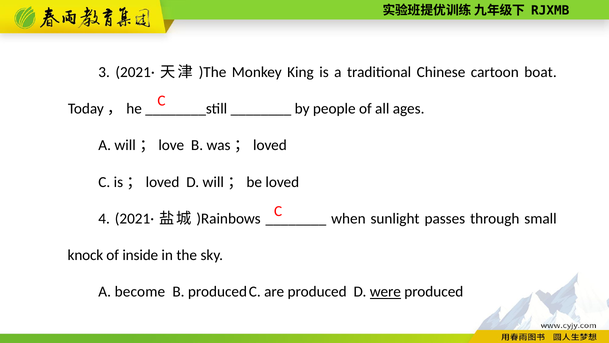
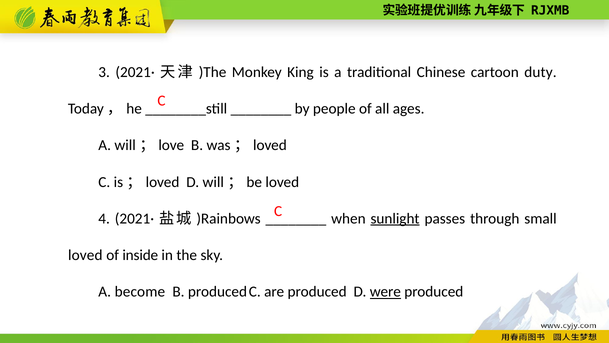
boat: boat -> duty (540, 72)
sunlight underline: none -> present (395, 218)
knock: knock -> loved (85, 255)
